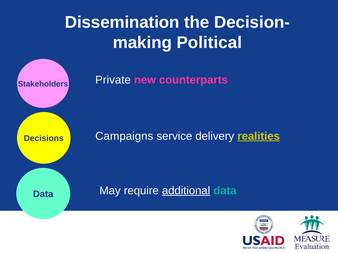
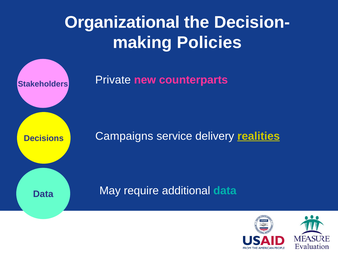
Dissemination: Dissemination -> Organizational (122, 22)
Political: Political -> Policies (209, 43)
additional underline: present -> none (186, 191)
